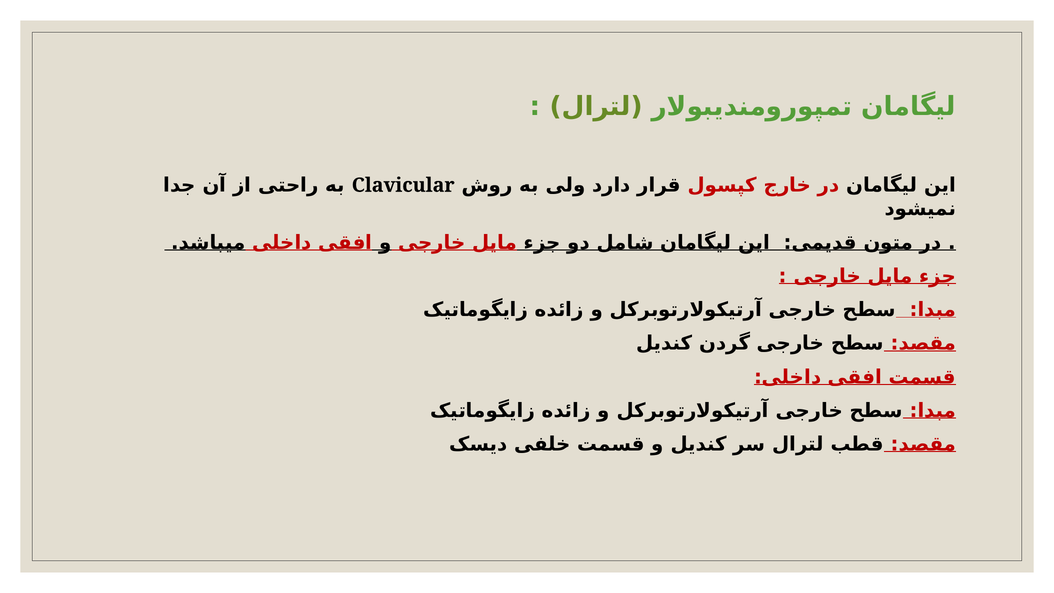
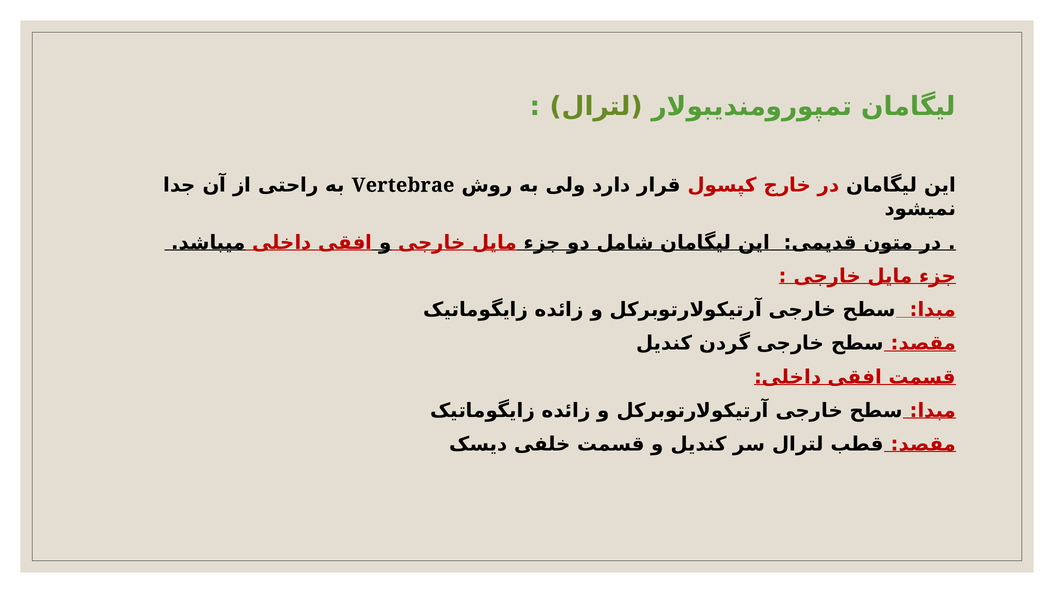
Clavicular: Clavicular -> Vertebrae (403, 185)
